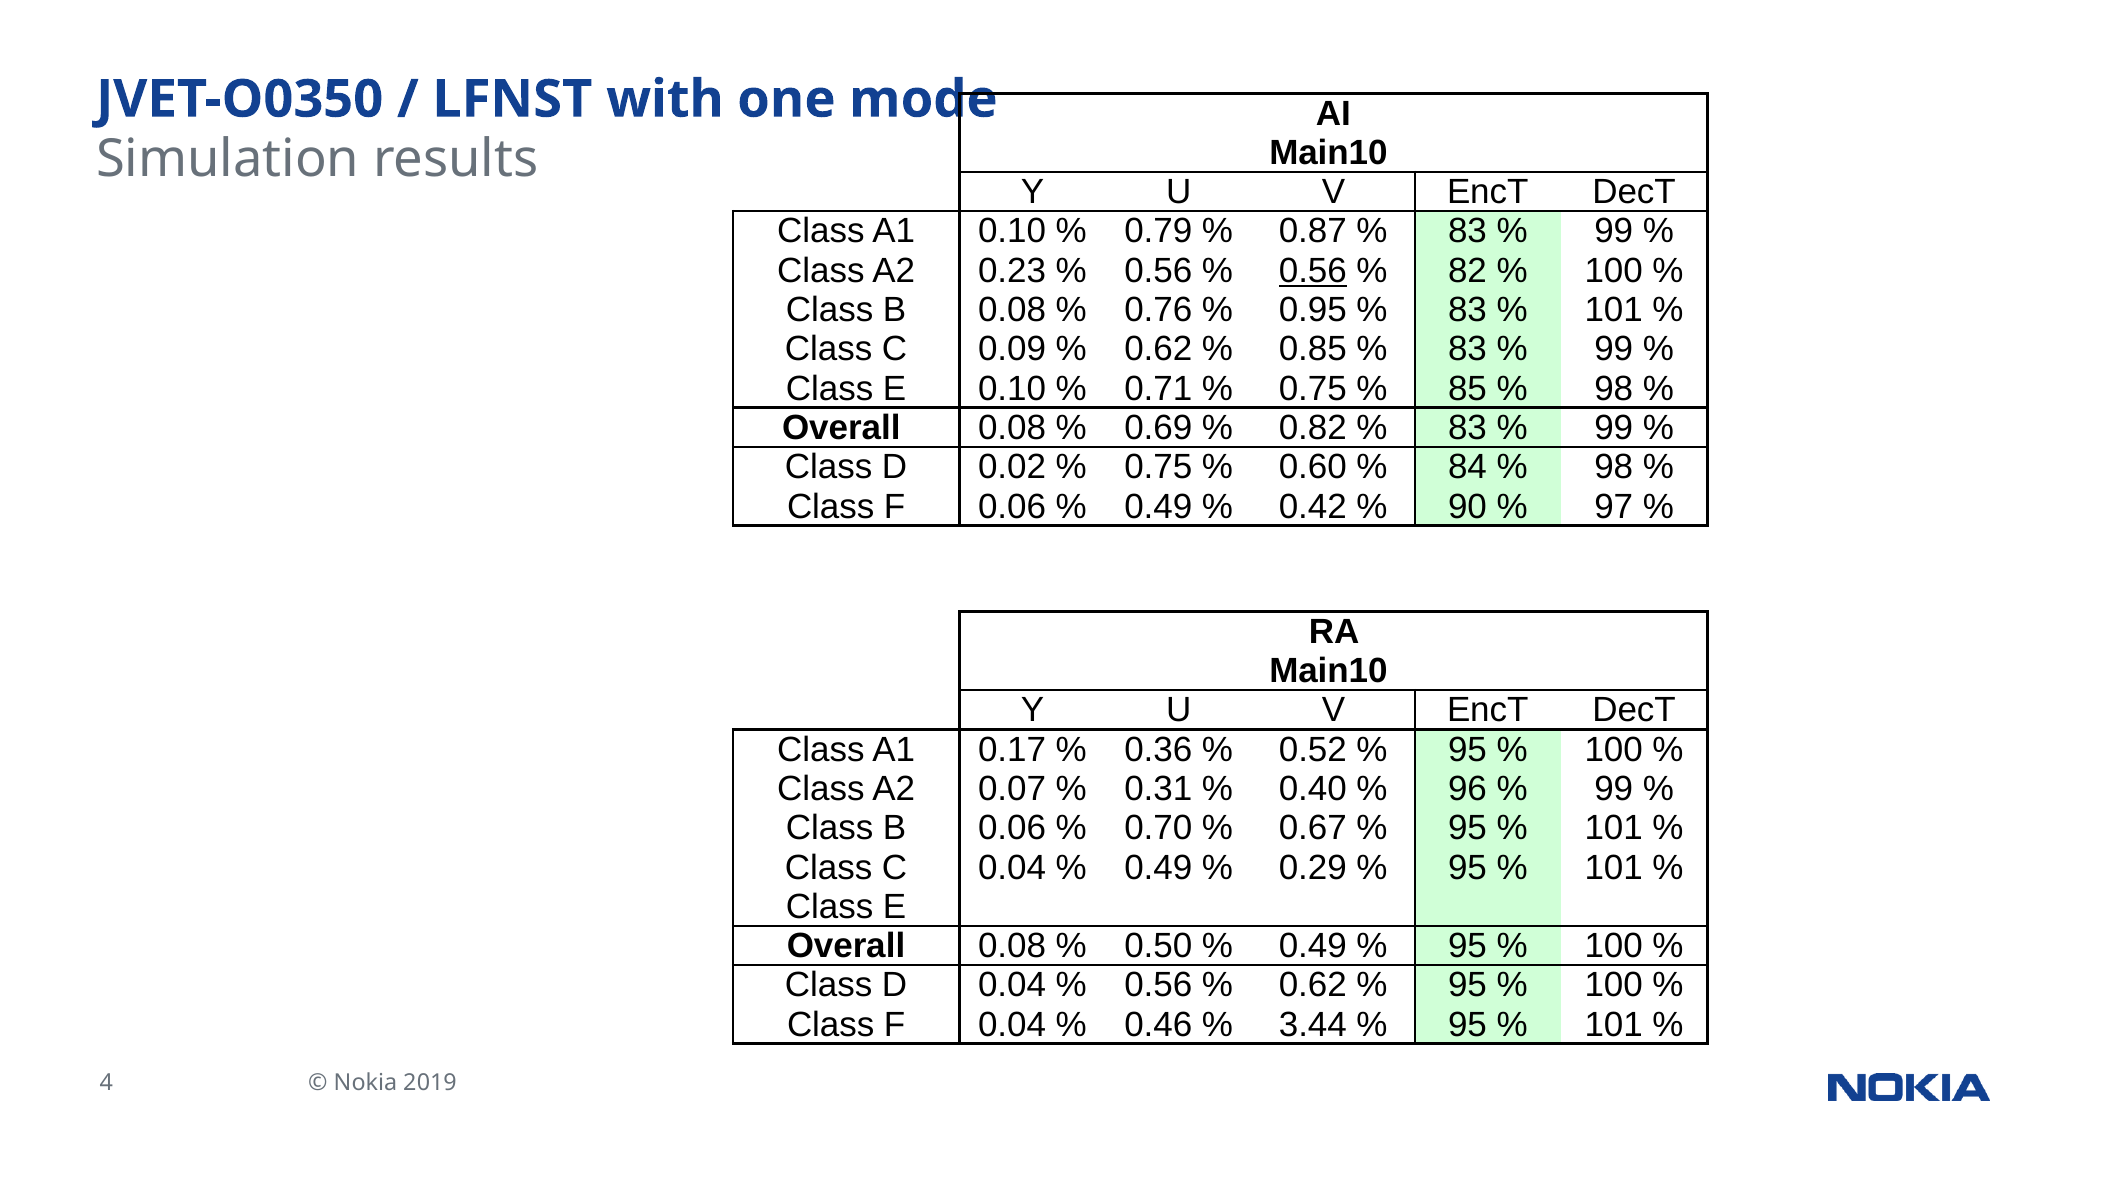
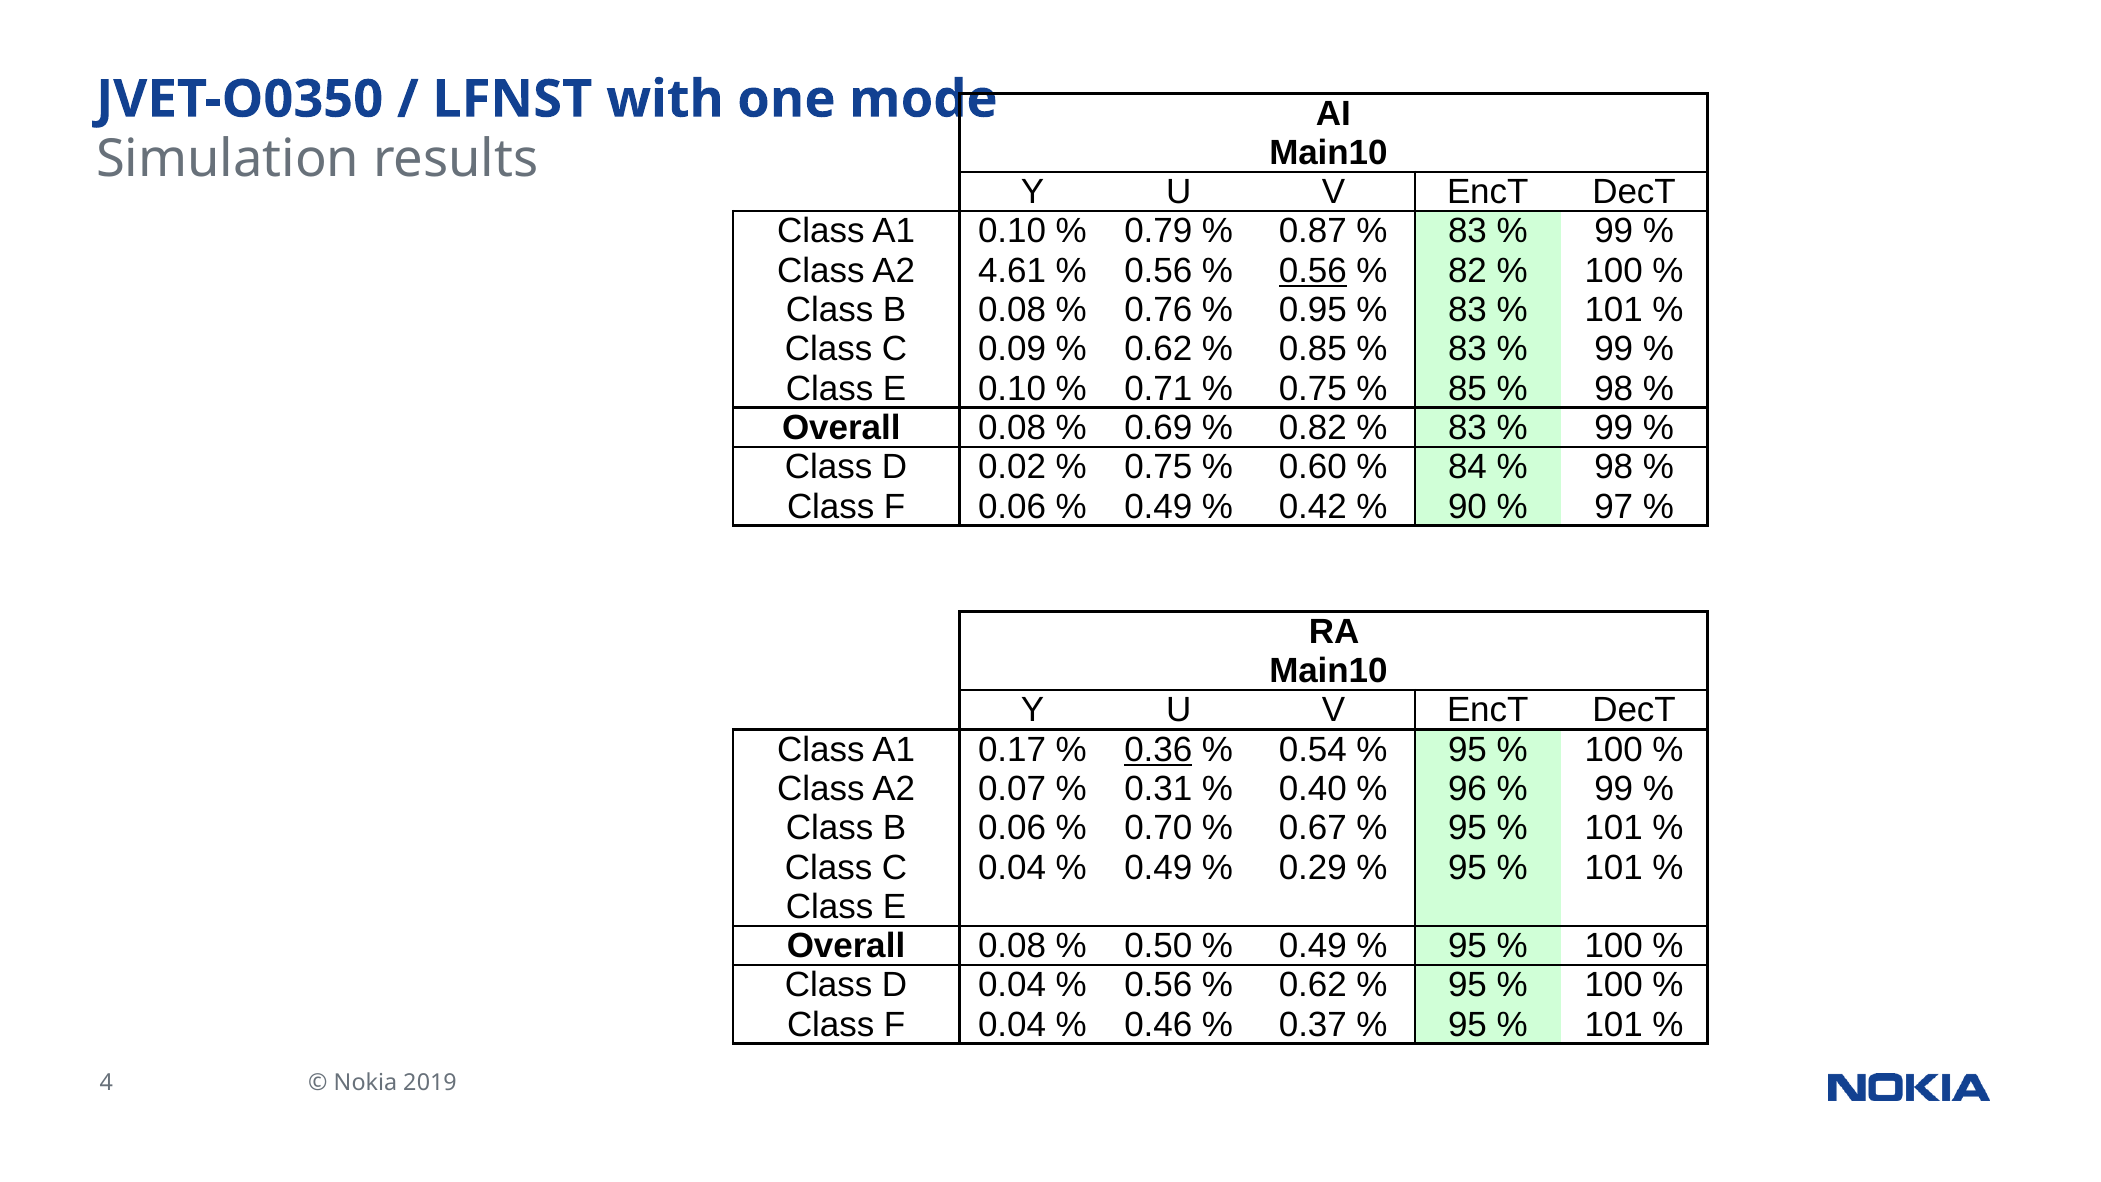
0.23: 0.23 -> 4.61 (1012, 271)
0.36 underline: none -> present (1158, 750)
0.52: 0.52 -> 0.54 (1313, 750)
3.44: 3.44 -> 0.37 (1313, 1025)
